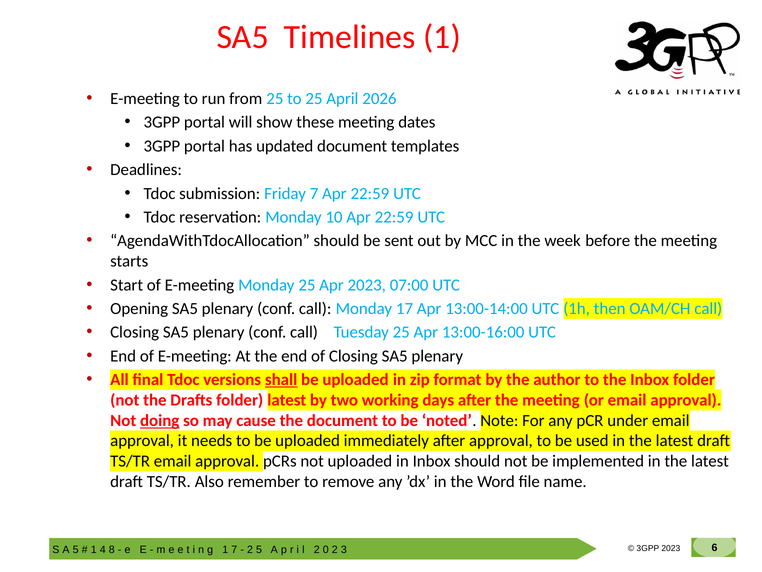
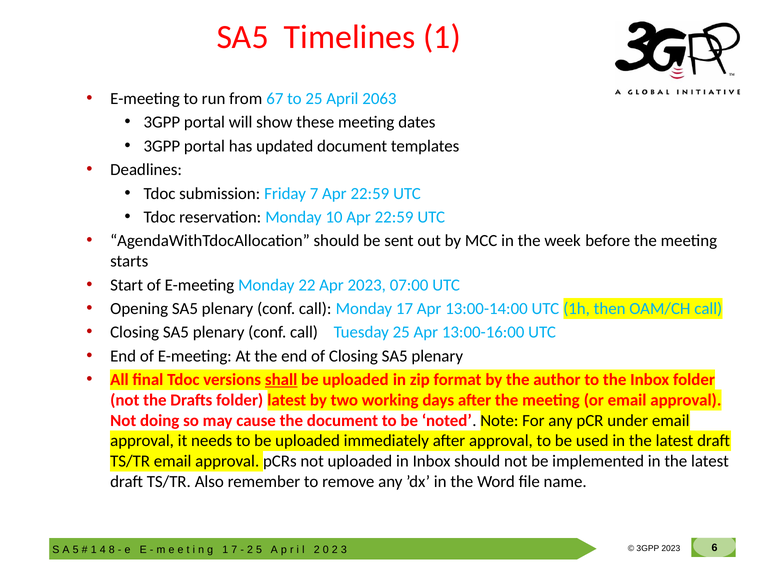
from 25: 25 -> 67 (275, 98)
2026: 2026 -> 2063 (379, 98)
Monday 25: 25 -> 22 (307, 285)
doing underline: present -> none (160, 420)
